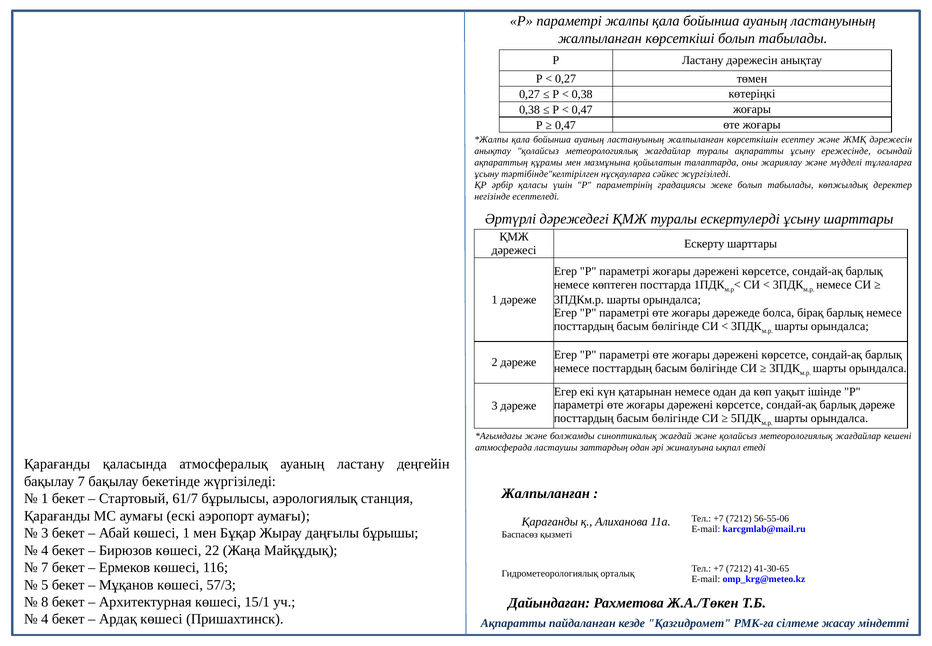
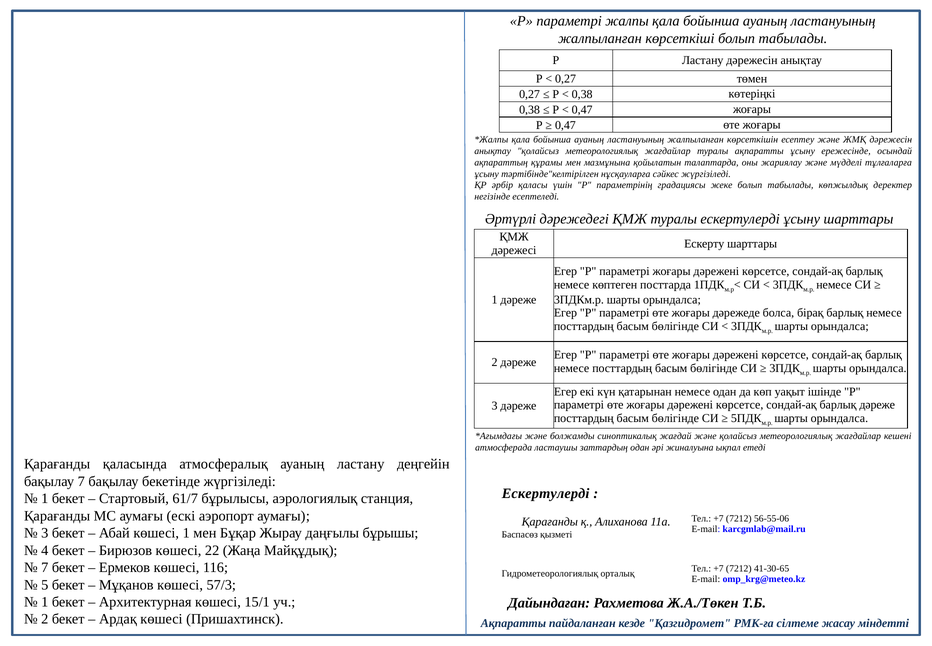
Жалпыланған: Жалпыланған -> Ескертулерді (546, 493)
8: 8 -> 1 (45, 601)
4: 4 -> 2 (45, 619)
